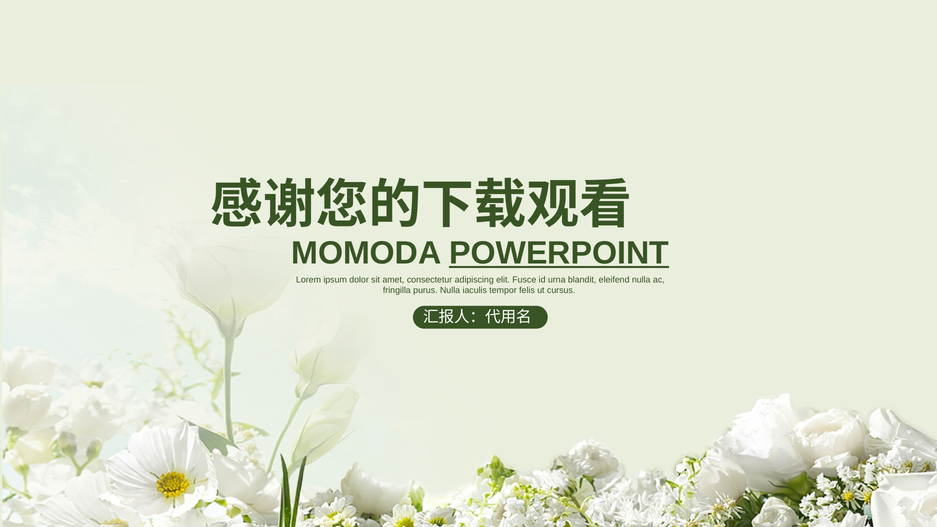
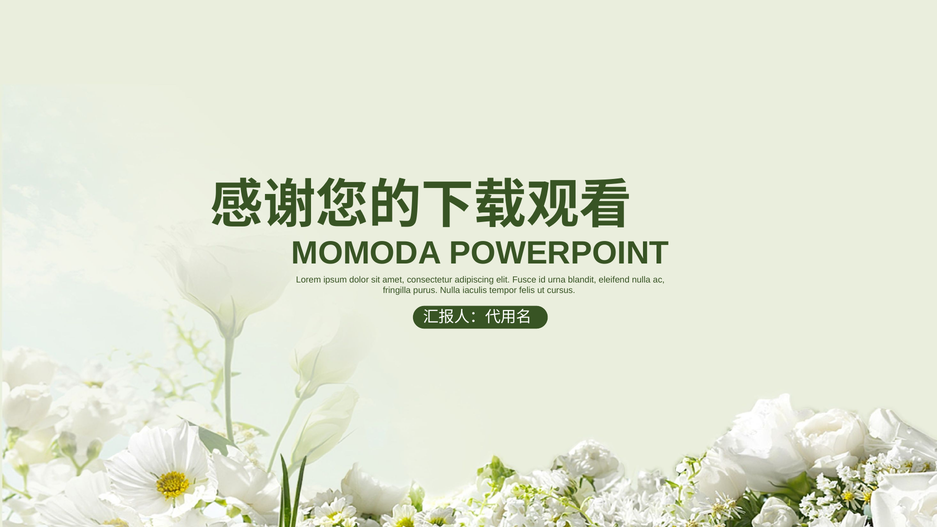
POWERPOINT underline: present -> none (559, 253)
